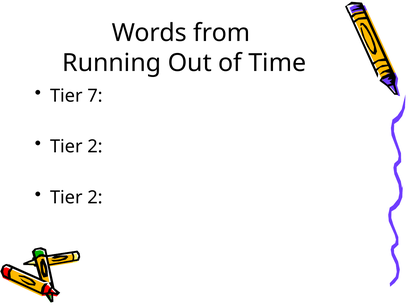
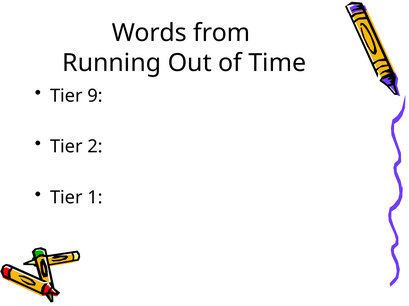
7: 7 -> 9 (95, 96)
2: 2 -> 1 (95, 198)
